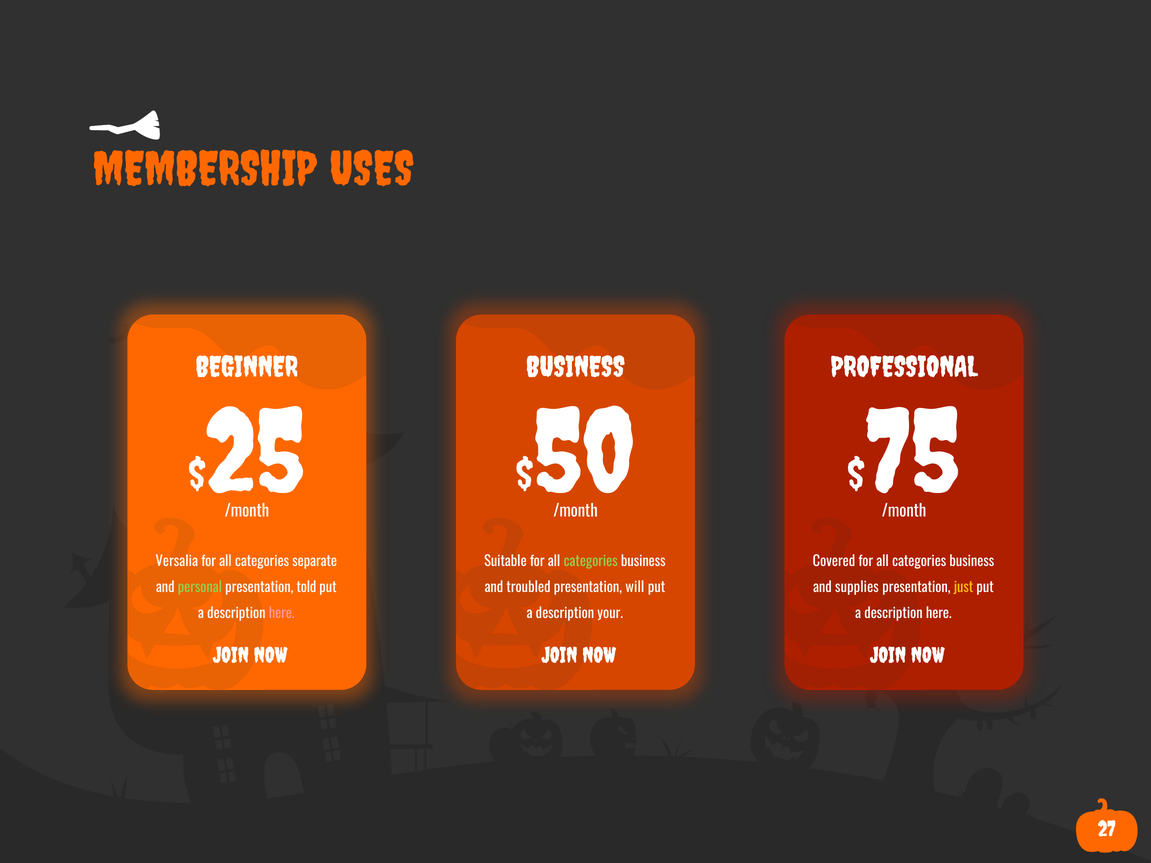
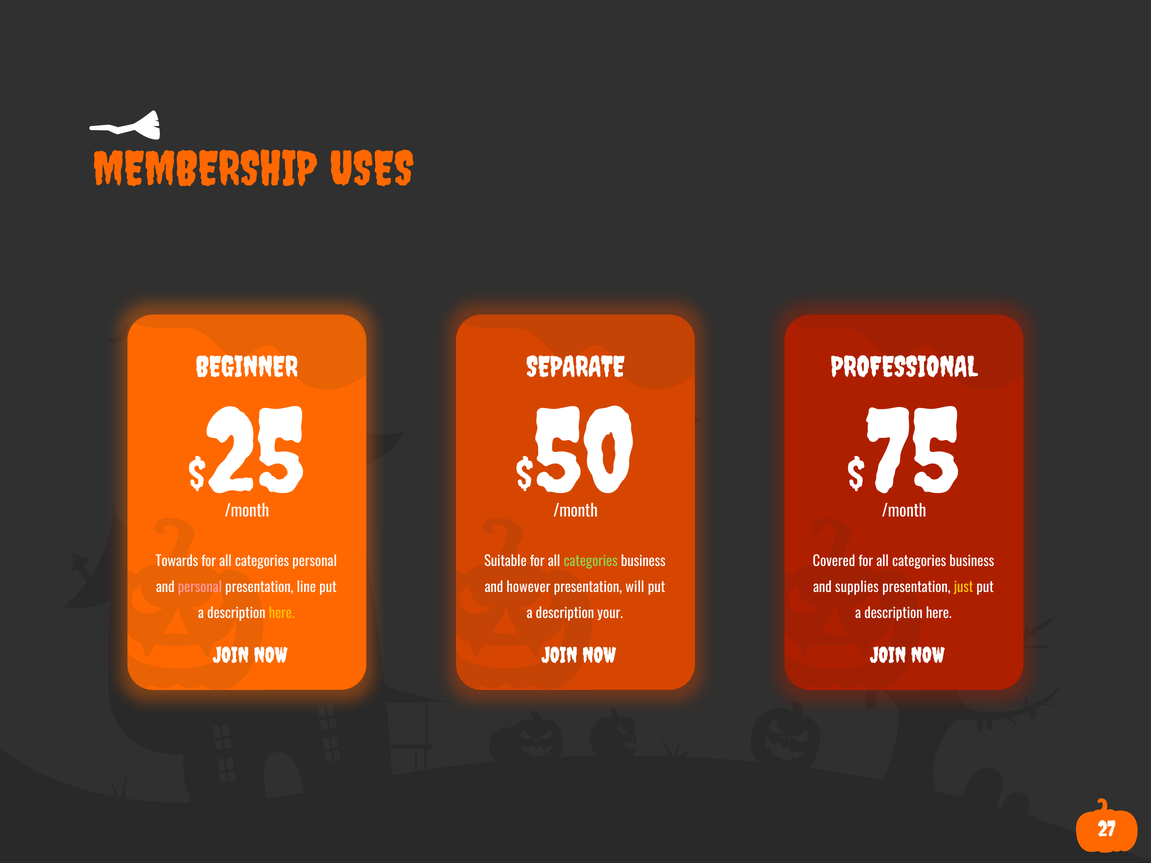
BUSINESS: BUSINESS -> SEPARATE (575, 367)
Versalia: Versalia -> Towards (177, 562)
categories separate: separate -> personal (315, 562)
personal colour: light green -> pink (200, 588)
told: told -> line (306, 588)
troubled: troubled -> however (528, 588)
here colour: pink -> yellow (282, 614)
